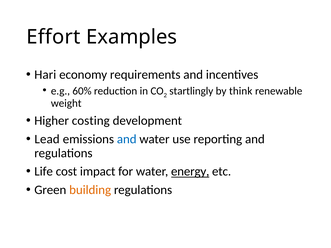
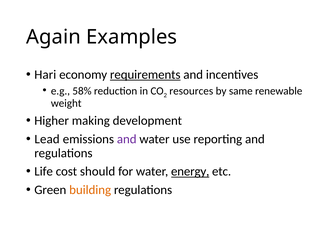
Effort: Effort -> Again (53, 37)
requirements underline: none -> present (145, 75)
60%: 60% -> 58% (82, 91)
startlingly: startlingly -> resources (191, 91)
think: think -> same (241, 91)
costing: costing -> making (91, 121)
and colour: blue -> purple (127, 139)
impact: impact -> should (98, 172)
